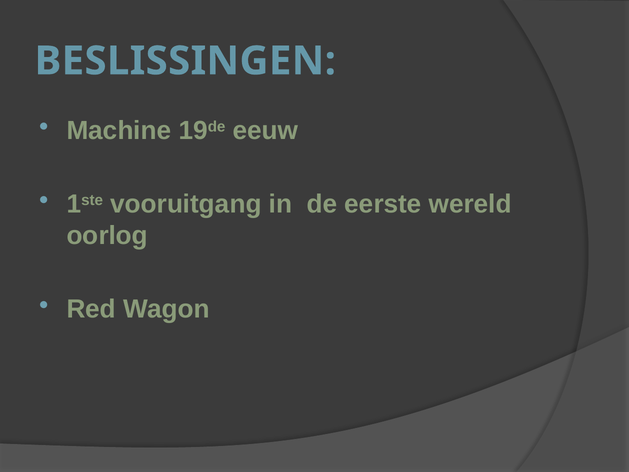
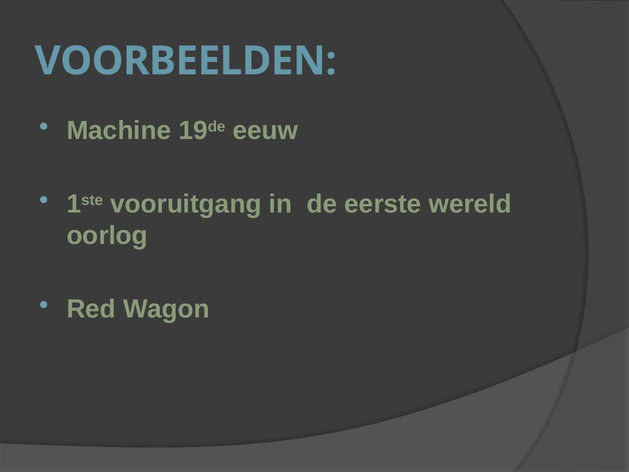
BESLISSINGEN: BESLISSINGEN -> VOORBEELDEN (186, 61)
